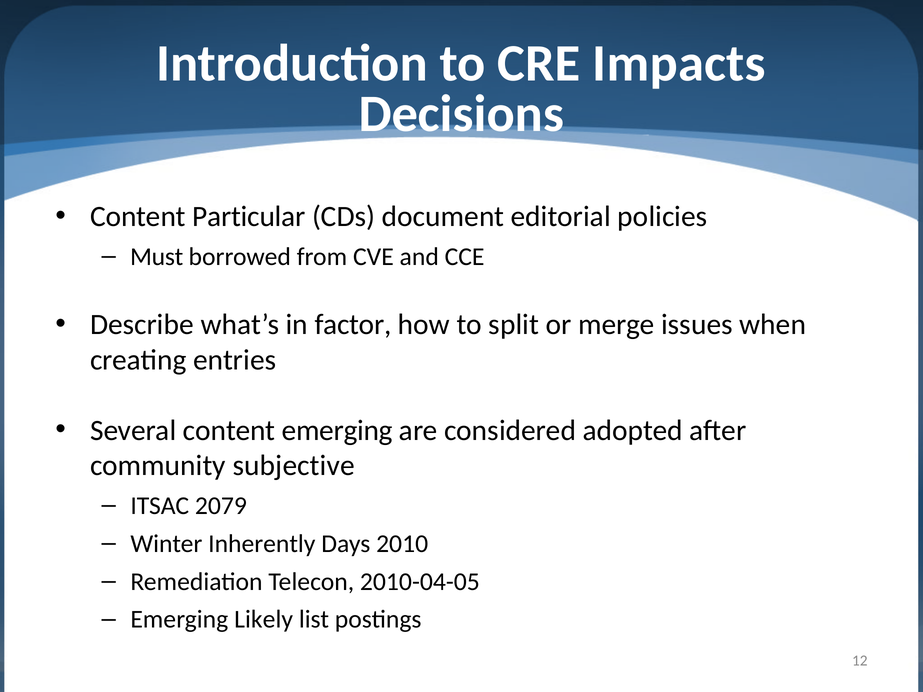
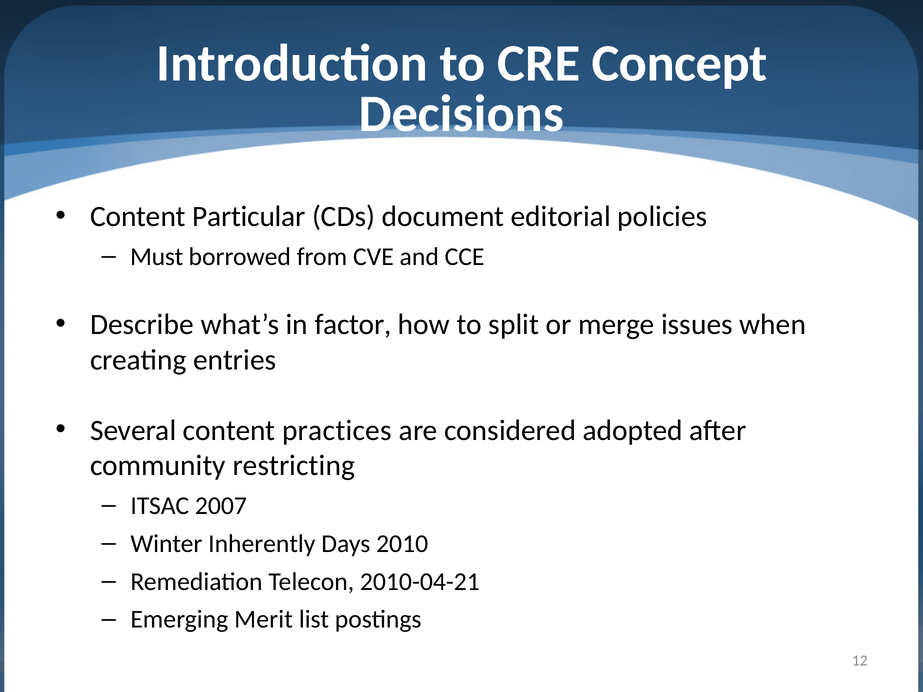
Impacts: Impacts -> Concept (680, 63)
content emerging: emerging -> practices (337, 430)
subjective: subjective -> restricting (294, 466)
2079: 2079 -> 2007 (221, 506)
2010-04-05: 2010-04-05 -> 2010-04-21 (420, 582)
Likely: Likely -> Merit (264, 620)
